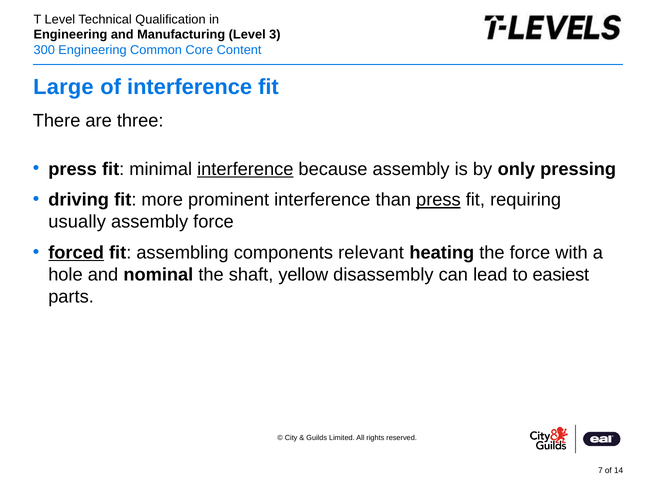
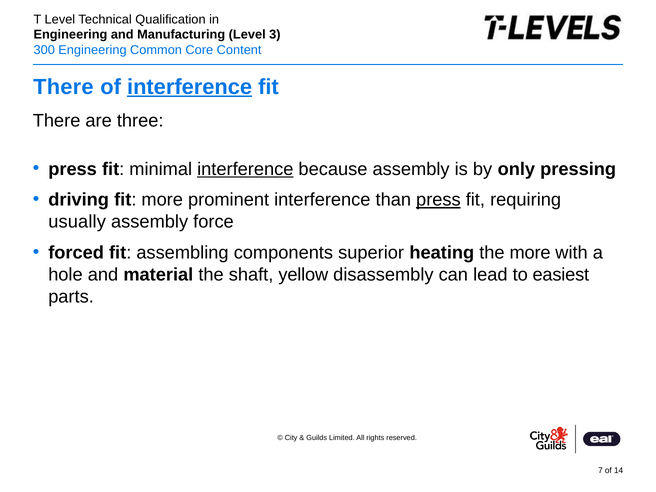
Large: Large -> There (63, 87)
interference underline: none -> present (190, 87)
forced underline: present -> none (76, 253)
relevant: relevant -> superior (371, 253)
the force: force -> more (530, 253)
nominal: nominal -> material (158, 275)
